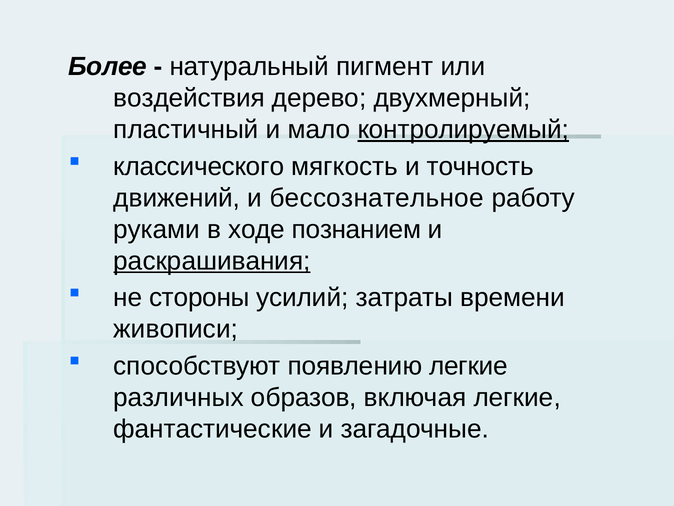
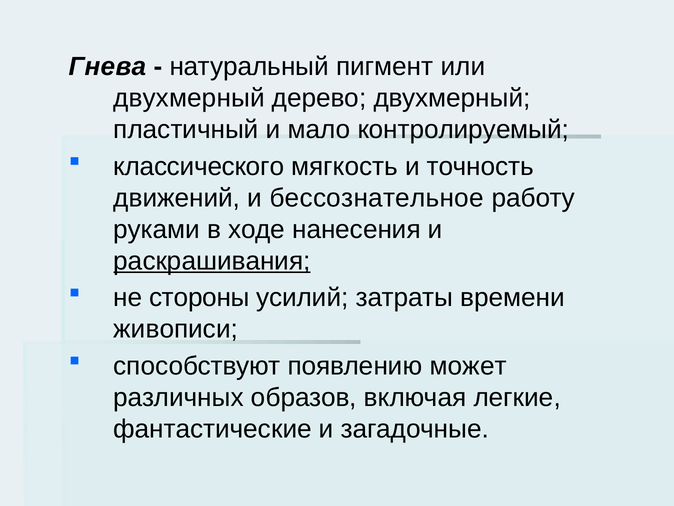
Более: Более -> Гнева (107, 67)
воздействия: воздействия -> двухмерный (189, 98)
контролируемый underline: present -> none (463, 130)
познанием: познанием -> нанесения (356, 229)
появлению легкие: легкие -> может (468, 366)
